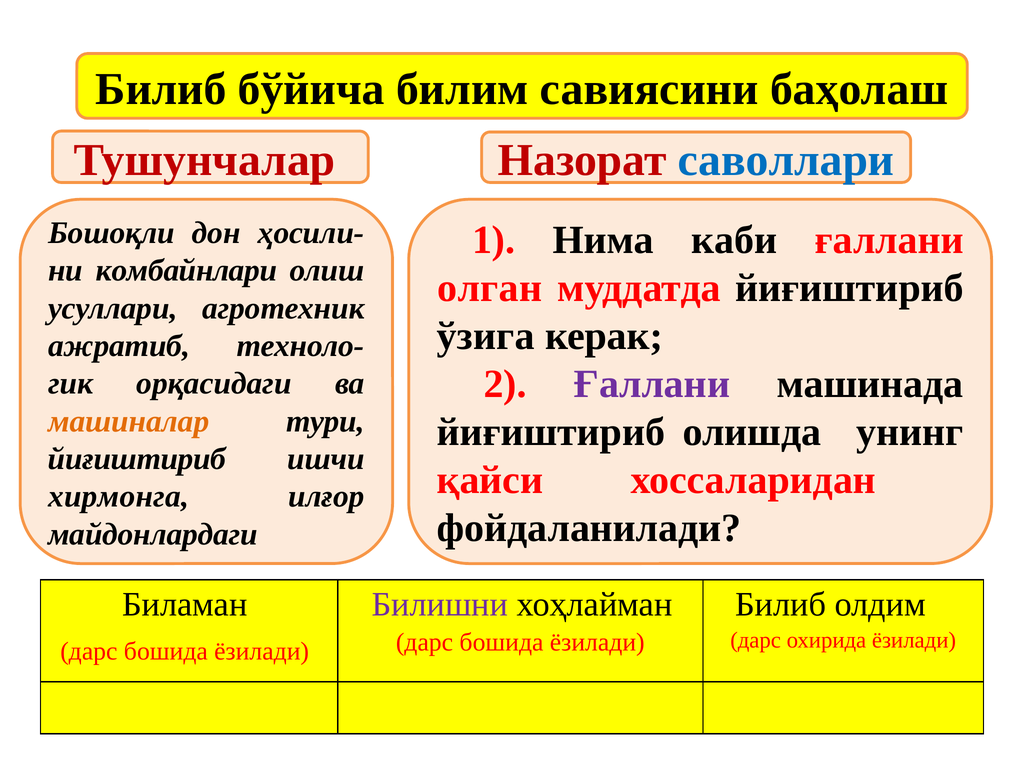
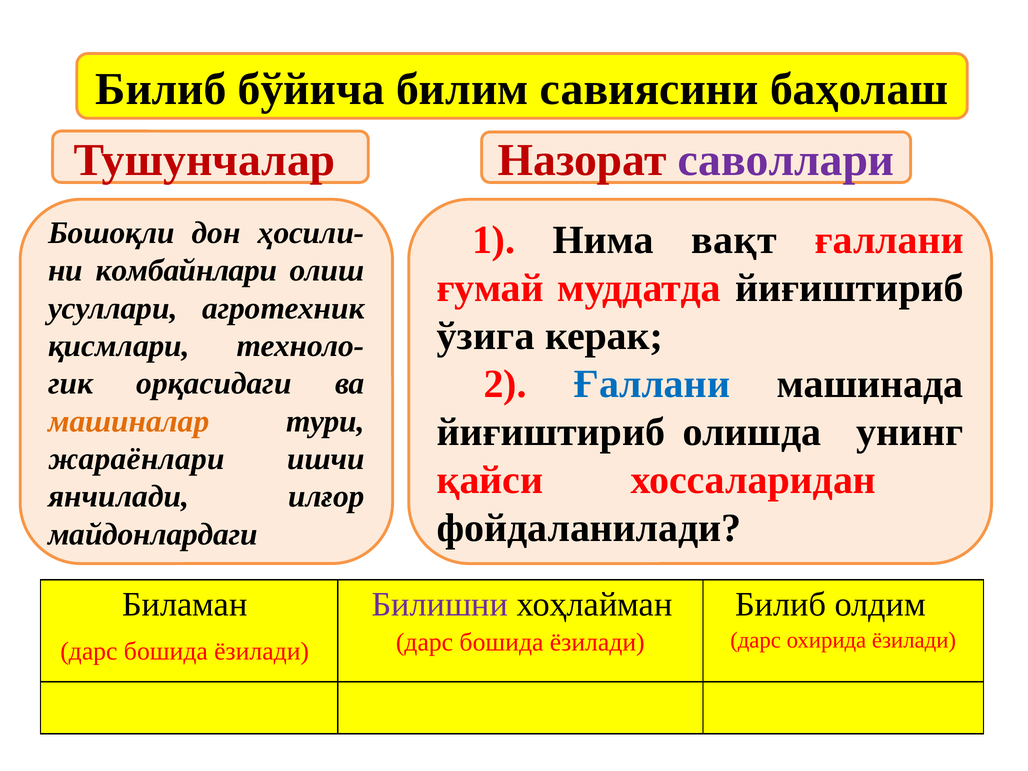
саволлари colour: blue -> purple (786, 160)
каби: каби -> вақт (734, 240)
олган: олган -> ғумай (490, 288)
ажратиб: ажратиб -> қисмлари (119, 346)
Ғаллани colour: purple -> blue (652, 384)
йиғиштириб: йиғиштириб -> жараёнлари (137, 459)
хирмонга: хирмонга -> янчилади (119, 497)
